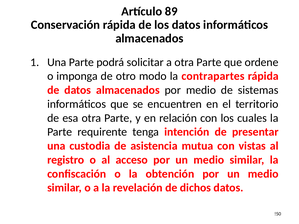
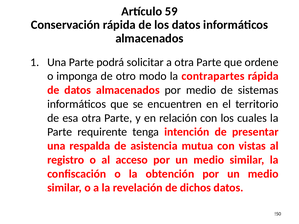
89: 89 -> 59 (171, 11)
custodia: custodia -> respalda (90, 146)
